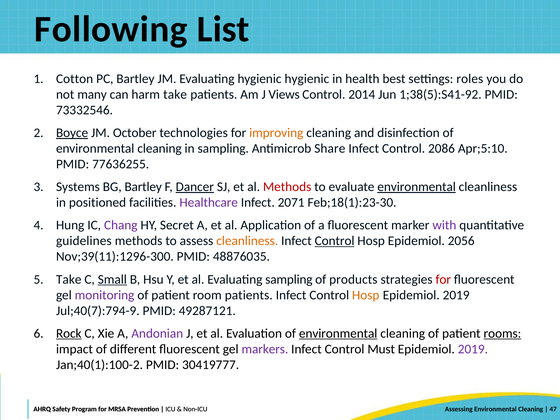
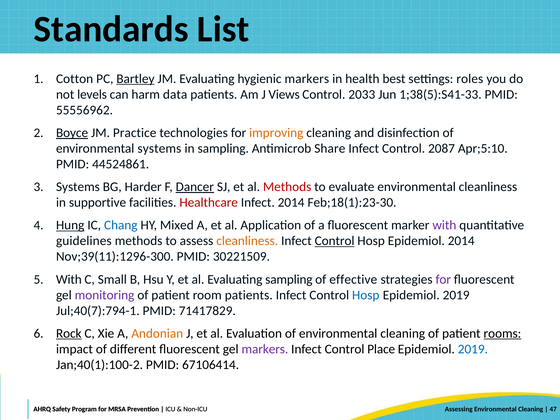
Following: Following -> Standards (111, 29)
Bartley underline: none -> present (135, 79)
hygienic hygienic: hygienic -> markers (307, 79)
many: many -> levels (92, 94)
harm take: take -> data (175, 94)
2014: 2014 -> 2033 (362, 94)
1;38(5):S41-92: 1;38(5):S41-92 -> 1;38(5):S41-33 (440, 94)
73332546: 73332546 -> 55556962 (84, 110)
October: October -> Practice (135, 133)
cleaning: cleaning -> systems (159, 148)
2086: 2086 -> 2087 (441, 148)
77636255: 77636255 -> 44524861 (121, 164)
BG Bartley: Bartley -> Harder (143, 187)
environmental underline: present -> none (417, 187)
positioned: positioned -> supportive (98, 203)
Healthcare colour: purple -> red (209, 203)
Infect 2071: 2071 -> 2014 (291, 203)
Hung underline: none -> present (70, 225)
Chang colour: purple -> blue (121, 225)
Secret: Secret -> Mixed (177, 225)
Epidemiol 2056: 2056 -> 2014 (461, 241)
48876035: 48876035 -> 30221509 (241, 257)
Take: Take -> With (69, 279)
Small underline: present -> none (112, 279)
products: products -> effective (353, 279)
for colour: red -> purple (443, 279)
Hosp colour: orange -> blue (366, 295)
Jul;40(7):794-9: Jul;40(7):794-9 -> Jul;40(7):794-1 (98, 311)
49287121: 49287121 -> 71417829 (207, 311)
Andonian colour: purple -> orange (157, 333)
environmental underline: present -> none (338, 333)
Must: Must -> Place (381, 349)
2019 colour: purple -> blue (473, 349)
30419777: 30419777 -> 67106414 (211, 365)
